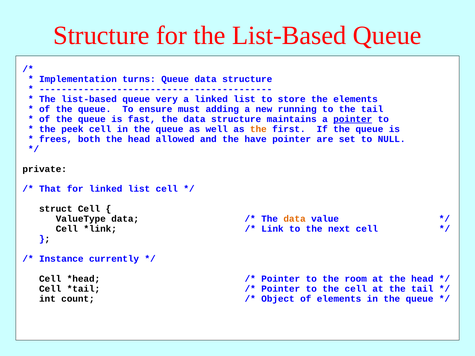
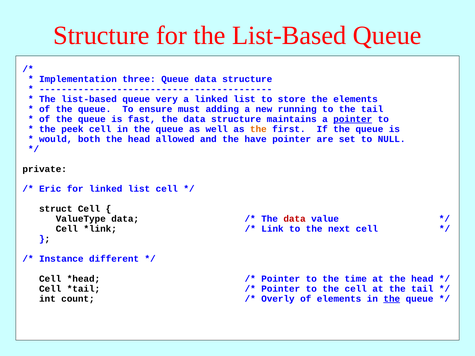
turns: turns -> three (139, 79)
frees: frees -> would (56, 139)
That: That -> Eric (50, 189)
data colour: orange -> red (295, 219)
currently: currently -> different (114, 259)
room: room -> time (356, 279)
Object: Object -> Overly (278, 299)
the underline: none -> present (392, 299)
